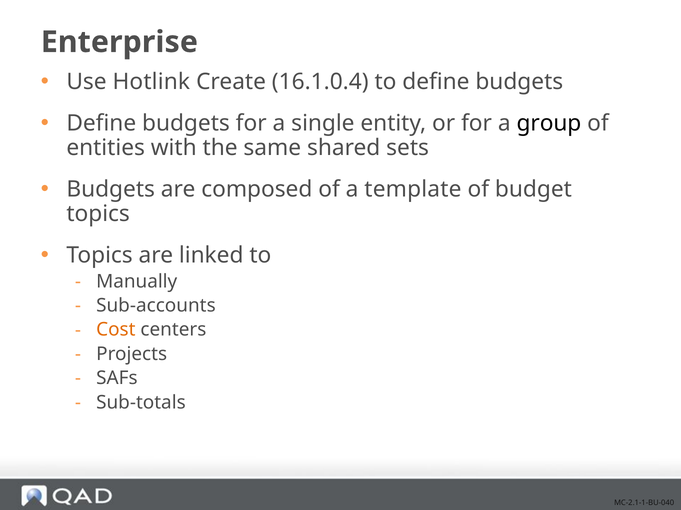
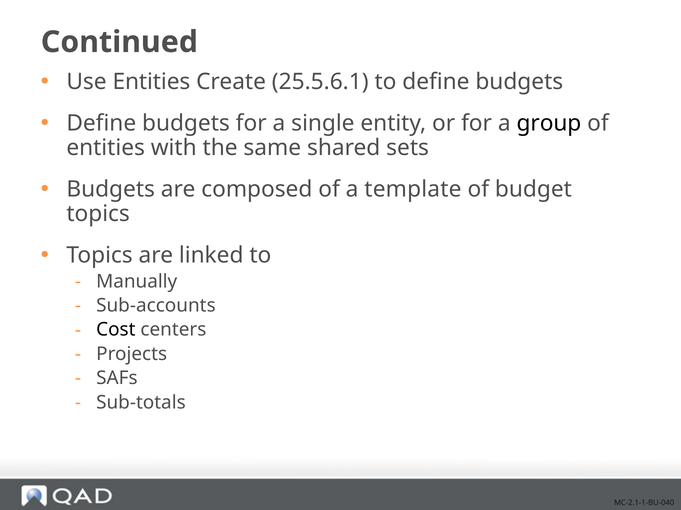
Enterprise: Enterprise -> Continued (119, 42)
Use Hotlink: Hotlink -> Entities (151, 82)
16.1.0.4: 16.1.0.4 -> 25.5.6.1 (320, 82)
Cost colour: orange -> black (116, 330)
